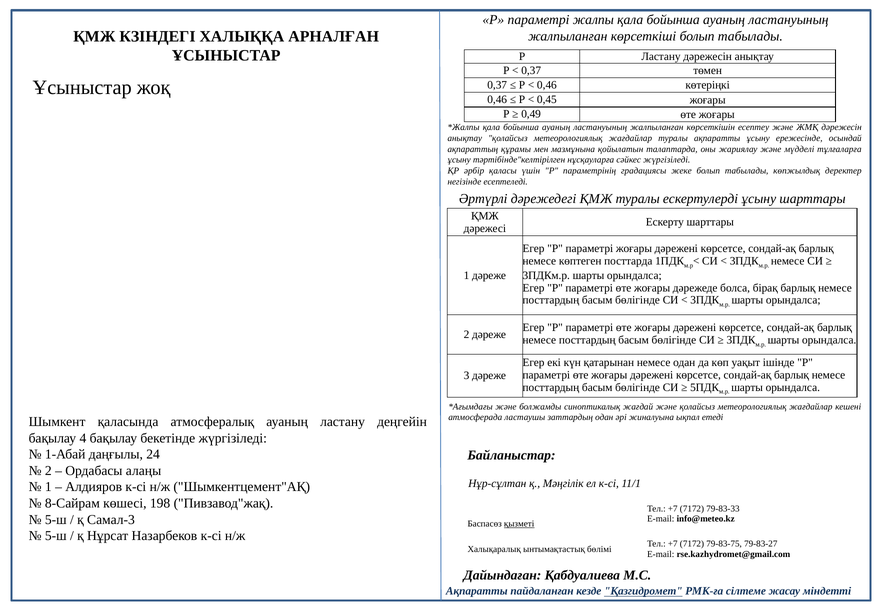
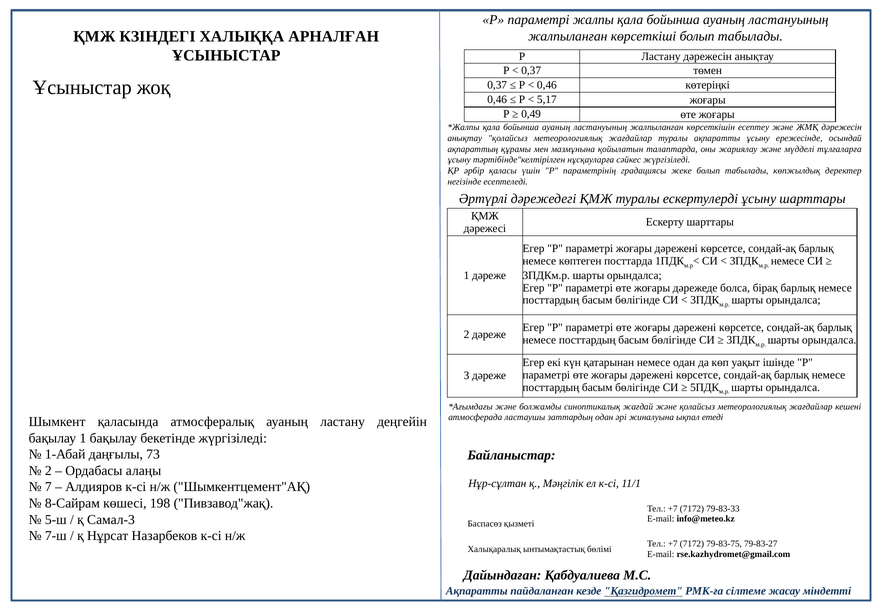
0,45: 0,45 -> 5,17 (547, 100)
бақылау 4: 4 -> 1 (83, 438)
24: 24 -> 73 (153, 454)
1: 1 -> 7 (48, 487)
қызметі underline: present -> none (519, 523)
5-ш: 5-ш -> 7-ш (56, 535)
